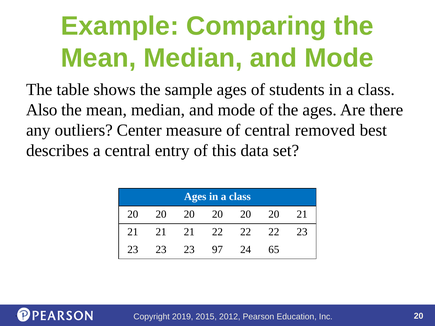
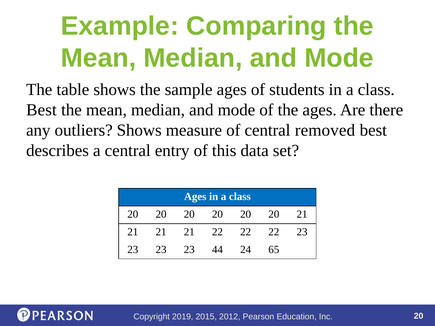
Also: Also -> Best (41, 110)
outliers Center: Center -> Shows (139, 130)
97: 97 -> 44 (217, 250)
